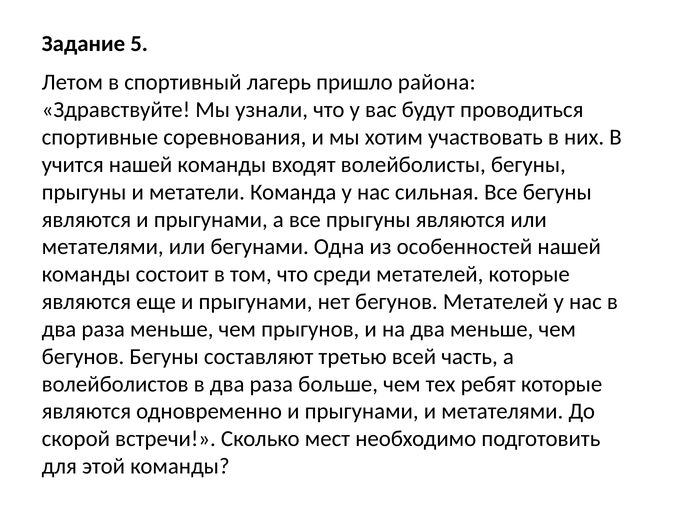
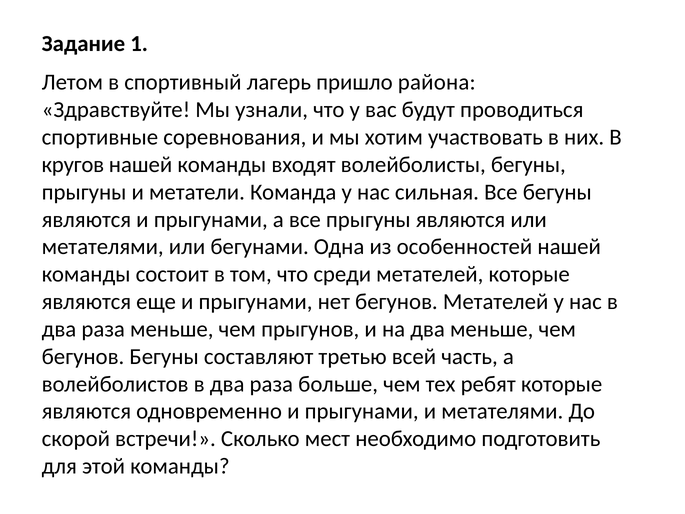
5: 5 -> 1 (139, 44)
учится: учится -> кругов (73, 165)
